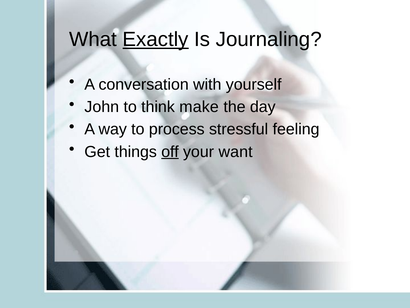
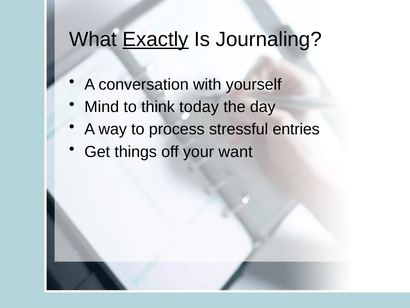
John: John -> Mind (102, 107)
make: make -> today (199, 107)
feeling: feeling -> entries (296, 129)
off underline: present -> none (170, 152)
